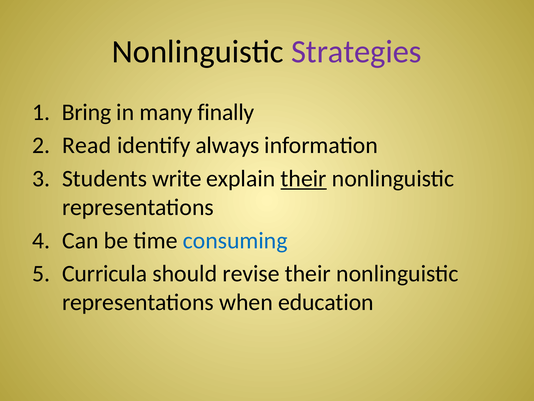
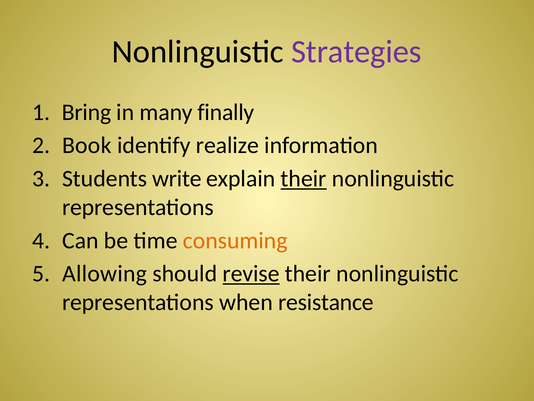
Read: Read -> Book (87, 145)
always: always -> realize (227, 145)
consuming colour: blue -> orange (235, 240)
Curricula: Curricula -> Allowing (104, 273)
revise underline: none -> present (251, 273)
education: education -> resistance (326, 302)
